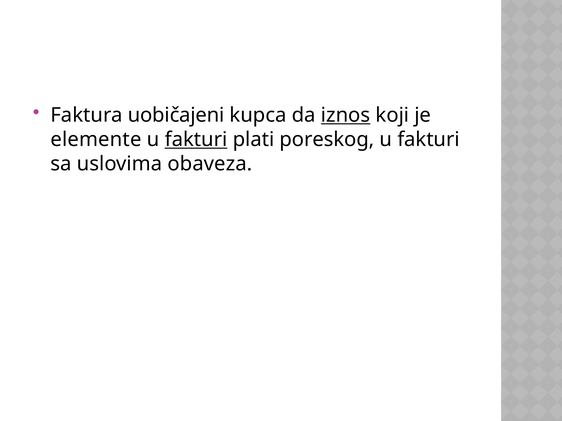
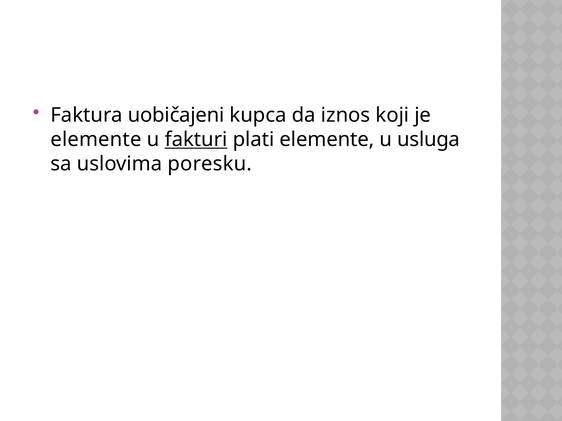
iznos underline: present -> none (346, 115)
plati poreskog: poreskog -> elemente (327, 140)
fakturi: fakturi -> usluga (429, 140)
obaveza: obaveza -> poresku (210, 164)
